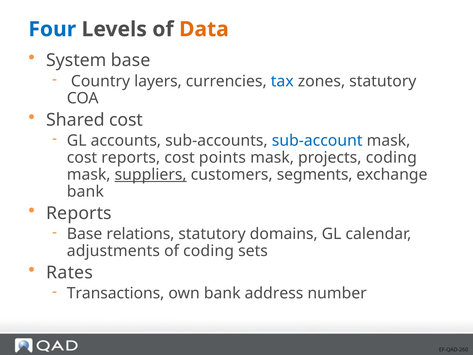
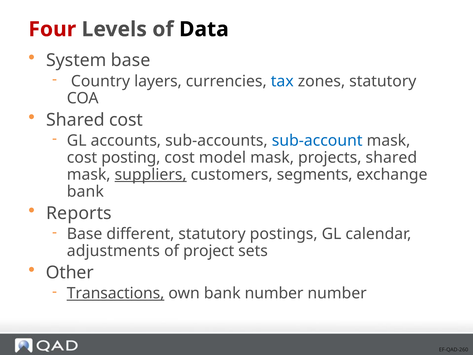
Four colour: blue -> red (52, 29)
Data colour: orange -> black (204, 29)
cost reports: reports -> posting (131, 157)
points: points -> model (222, 157)
projects coding: coding -> shared (391, 157)
relations: relations -> different (140, 234)
domains: domains -> postings (284, 234)
of coding: coding -> project (209, 251)
Rates: Rates -> Other (70, 273)
Transactions underline: none -> present (116, 293)
bank address: address -> number (274, 293)
